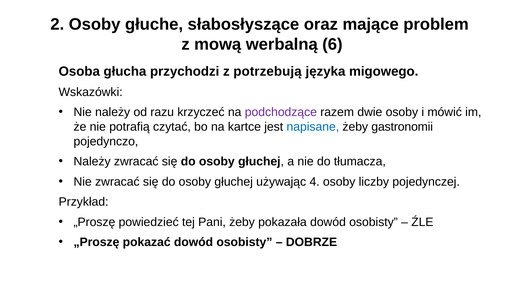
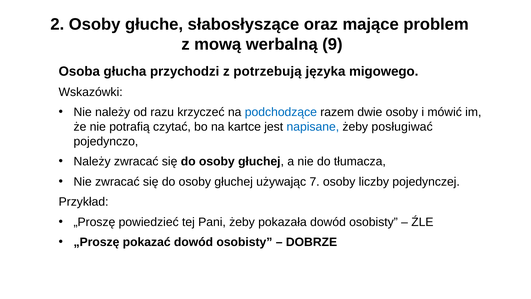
6: 6 -> 9 (332, 44)
podchodzące colour: purple -> blue (281, 112)
gastronomii: gastronomii -> posługiwać (402, 127)
4: 4 -> 7 (315, 182)
